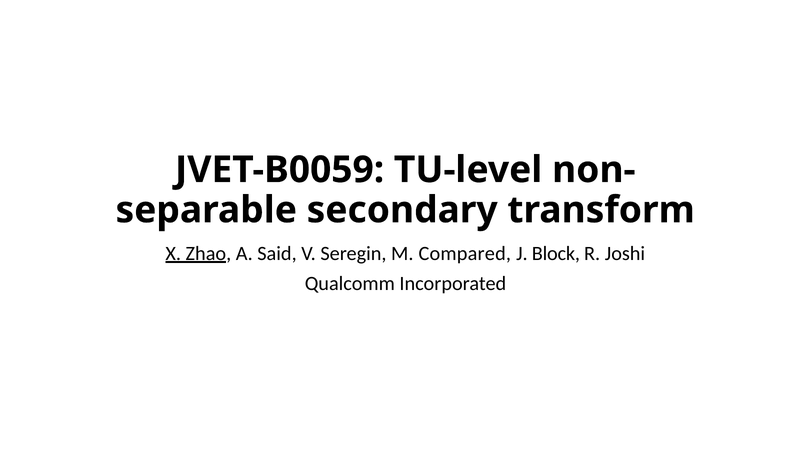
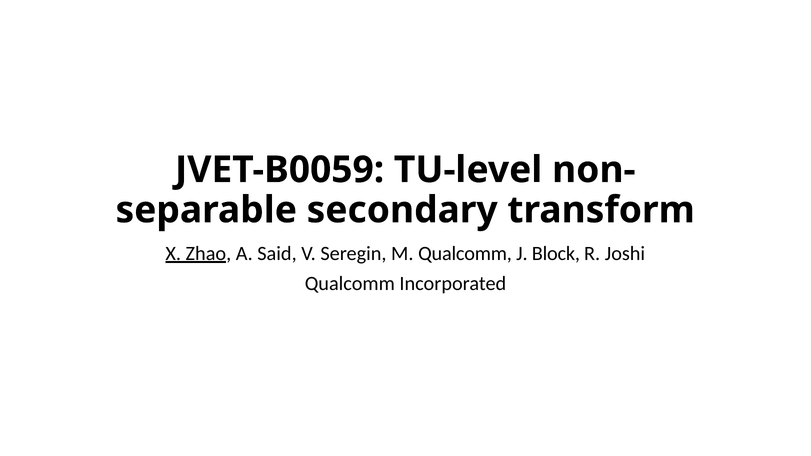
M Compared: Compared -> Qualcomm (465, 253)
